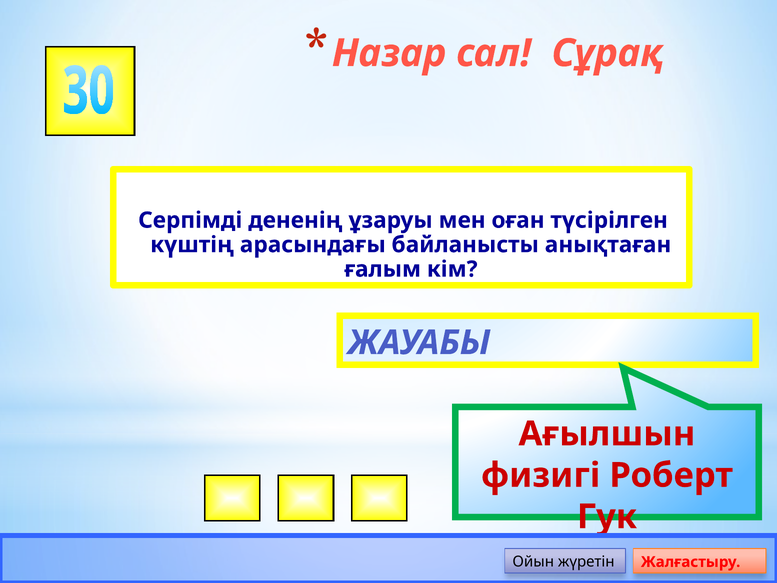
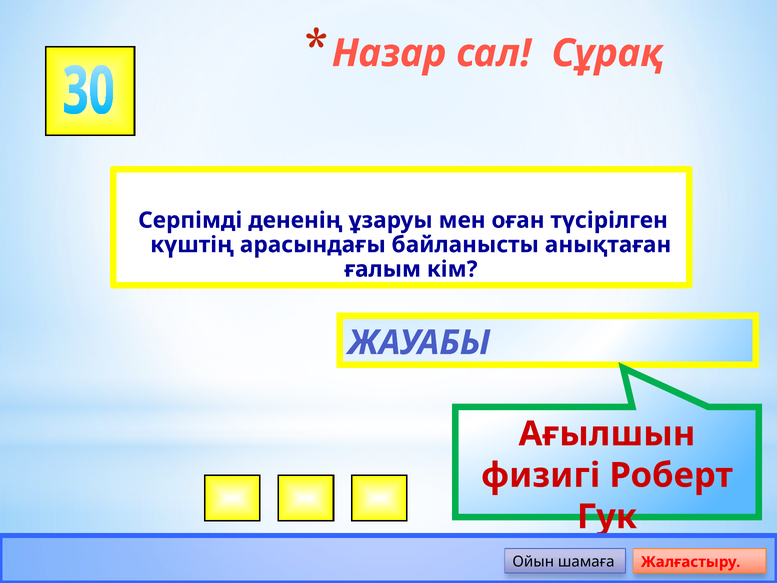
жүретін: жүретін -> шамаға (586, 562)
